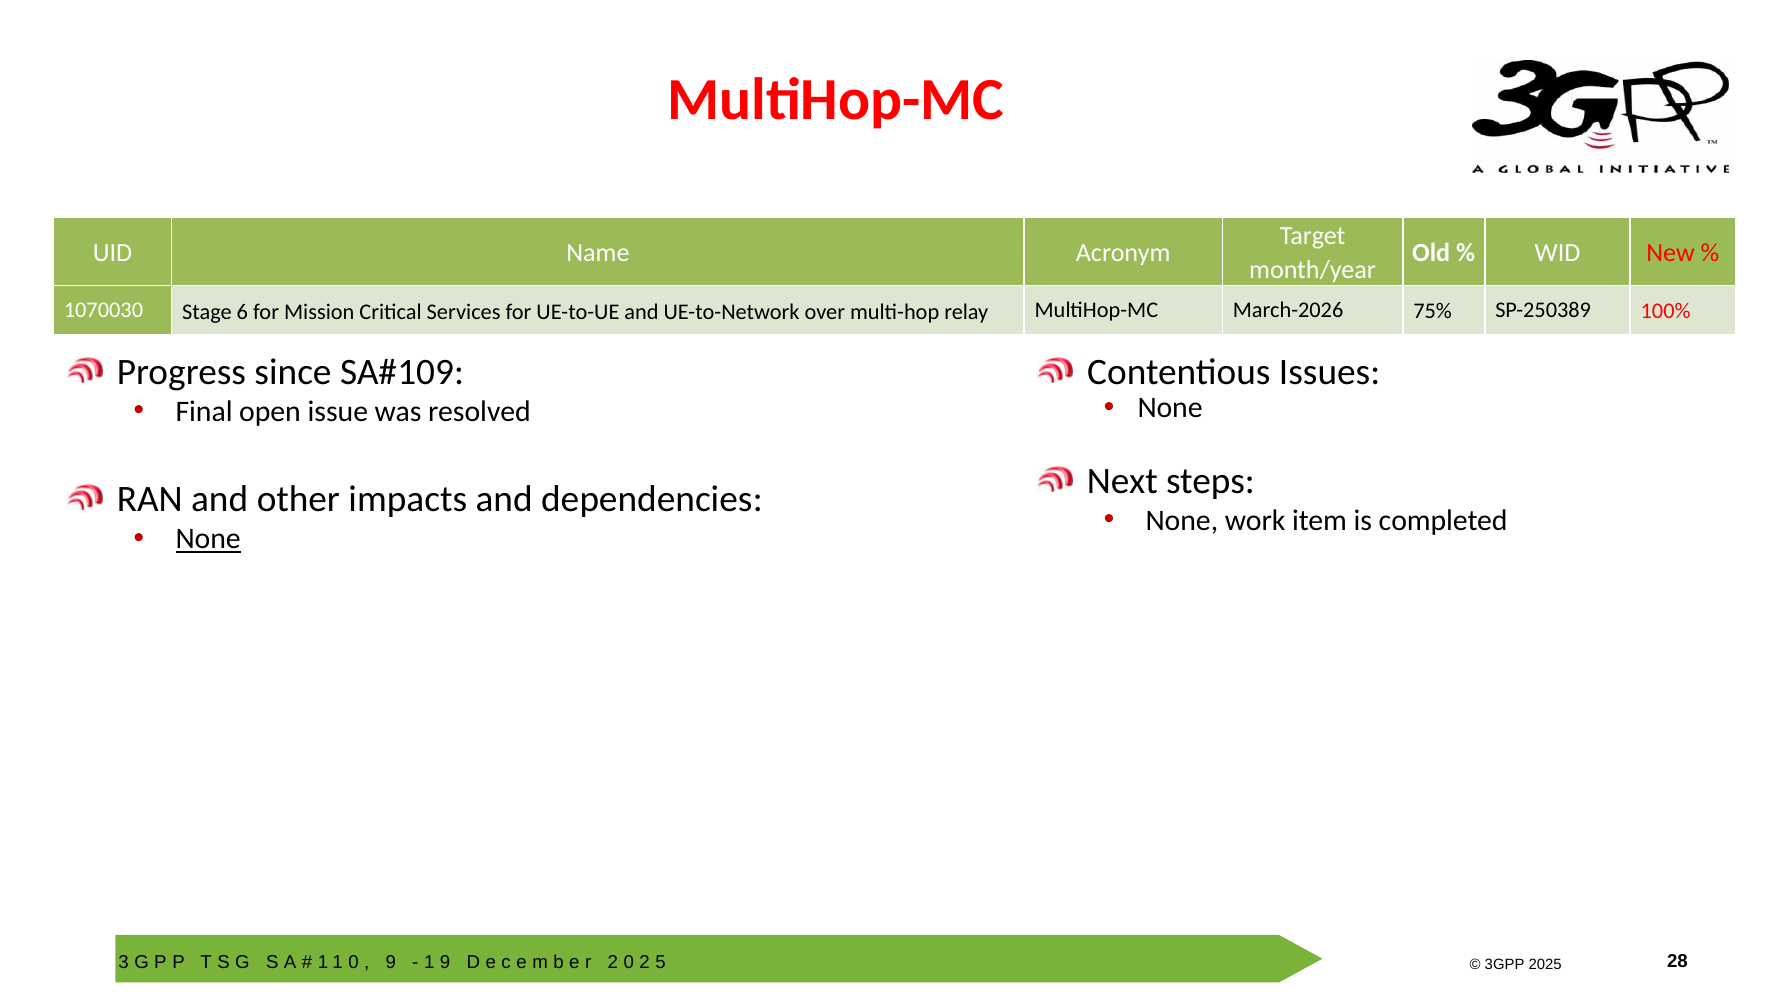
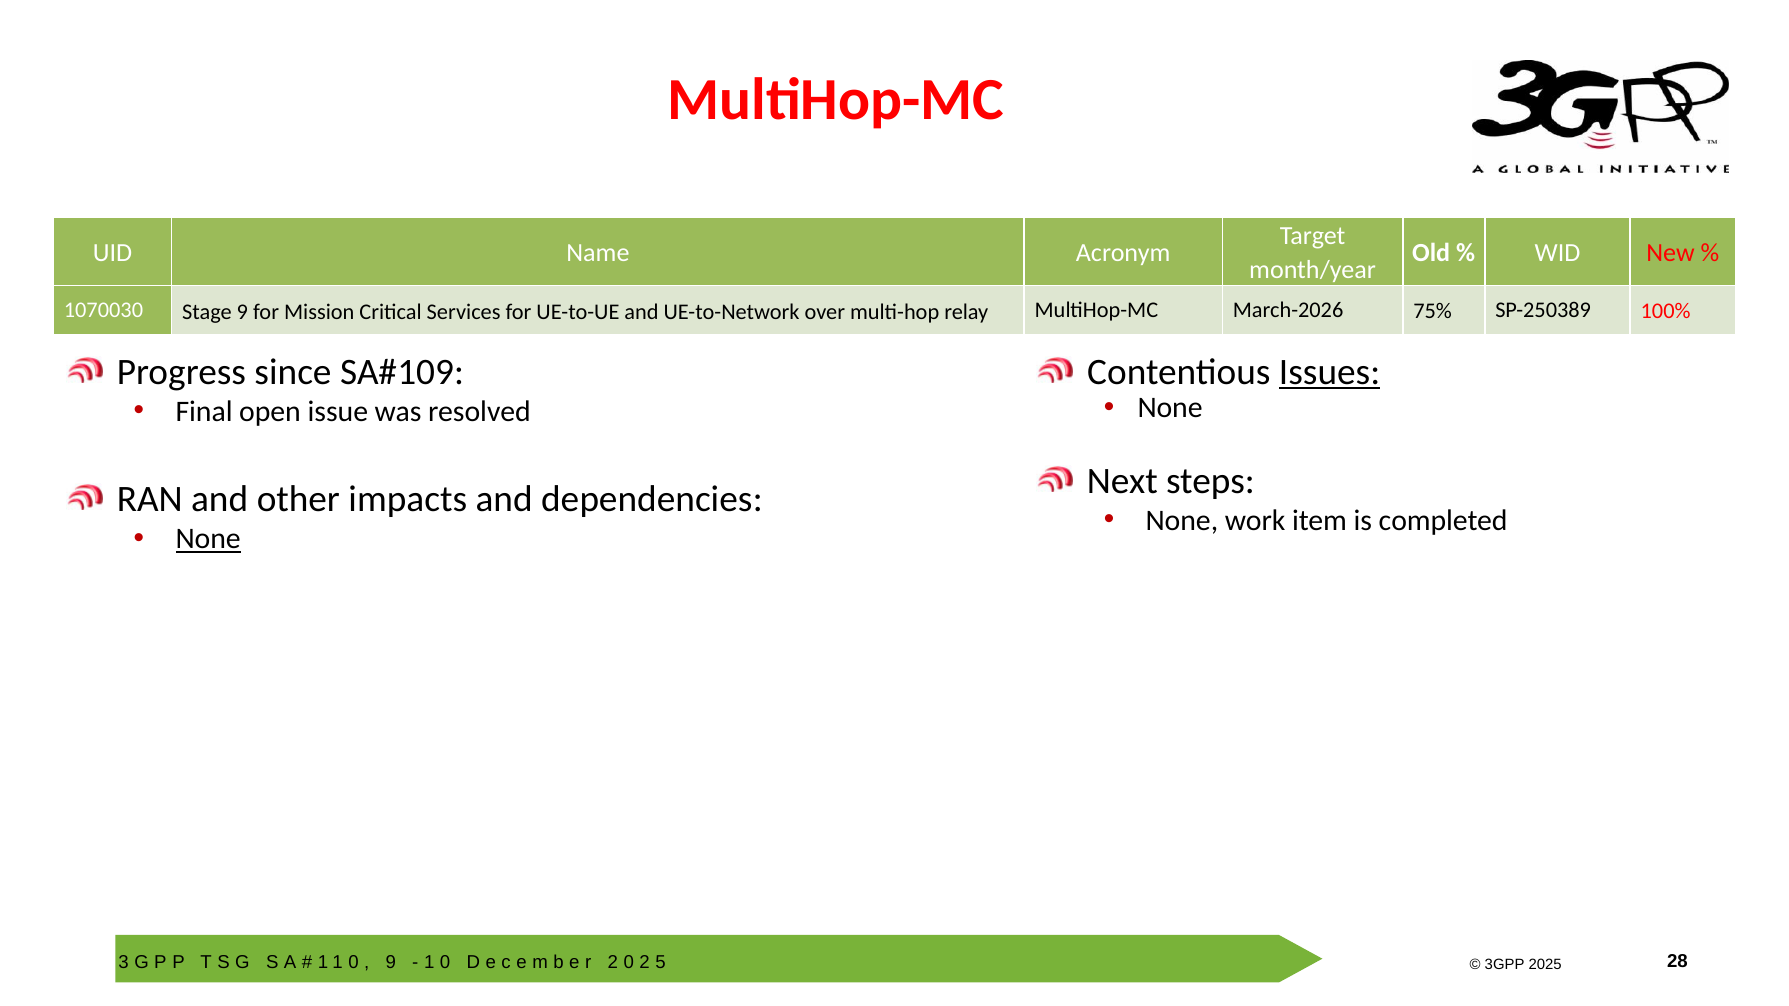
Stage 6: 6 -> 9 (242, 312)
Issues underline: none -> present (1330, 372)
9: 9 -> 0 (445, 962)
